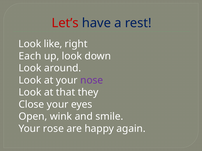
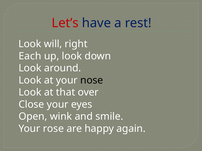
like: like -> will (53, 44)
nose colour: purple -> black (92, 80)
they: they -> over (88, 93)
